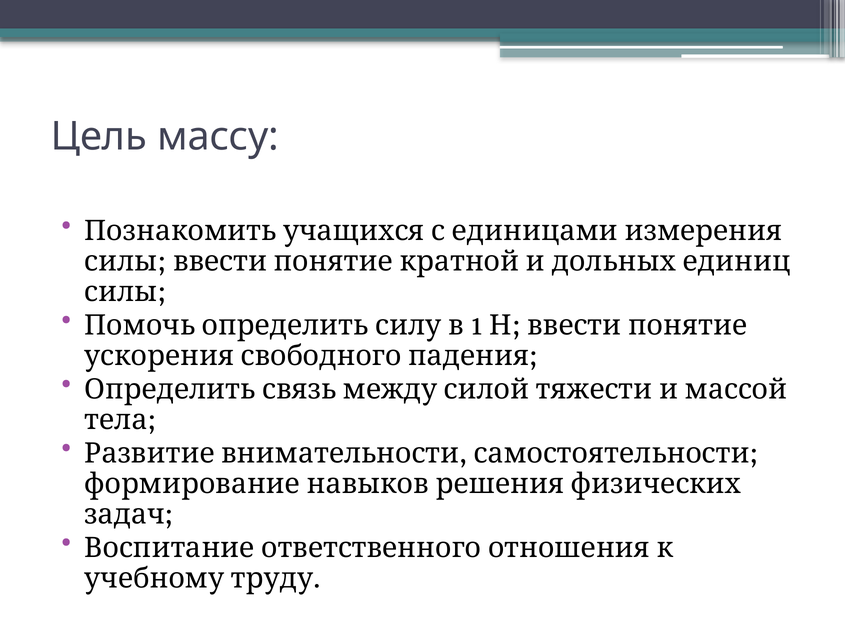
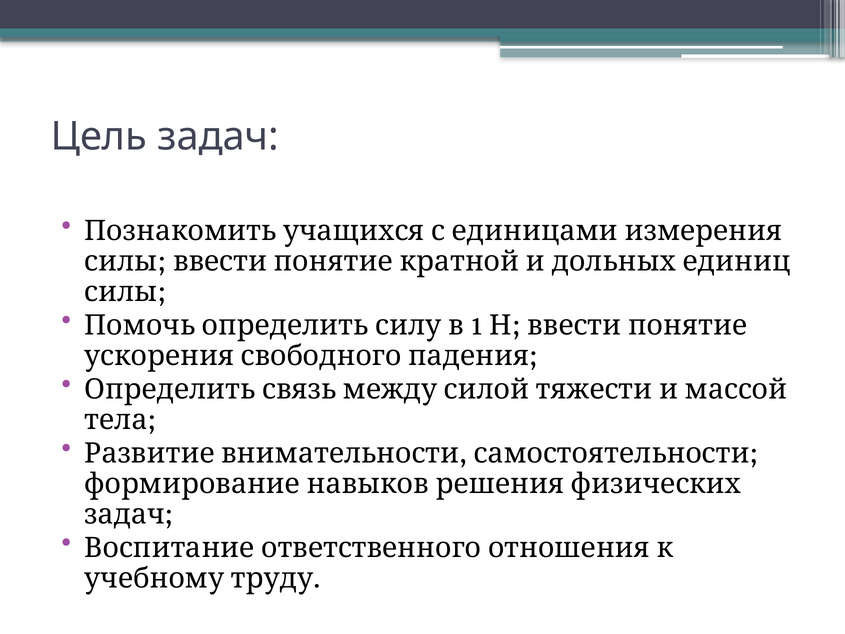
Цель массу: массу -> задач (218, 136)
